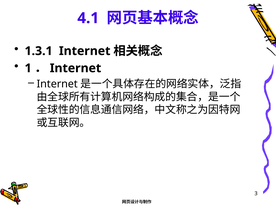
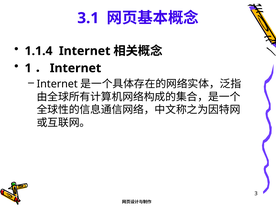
4.1: 4.1 -> 3.1 (88, 18)
1.3.1: 1.3.1 -> 1.1.4 (39, 51)
